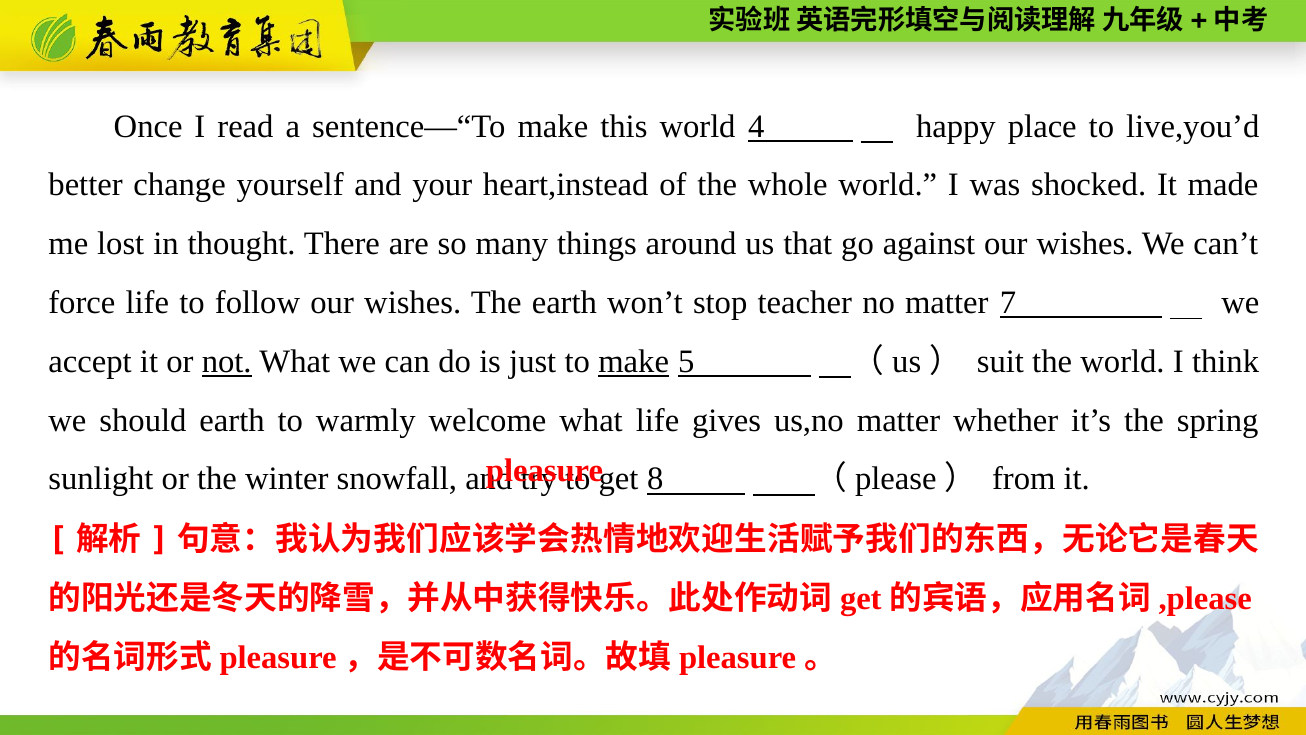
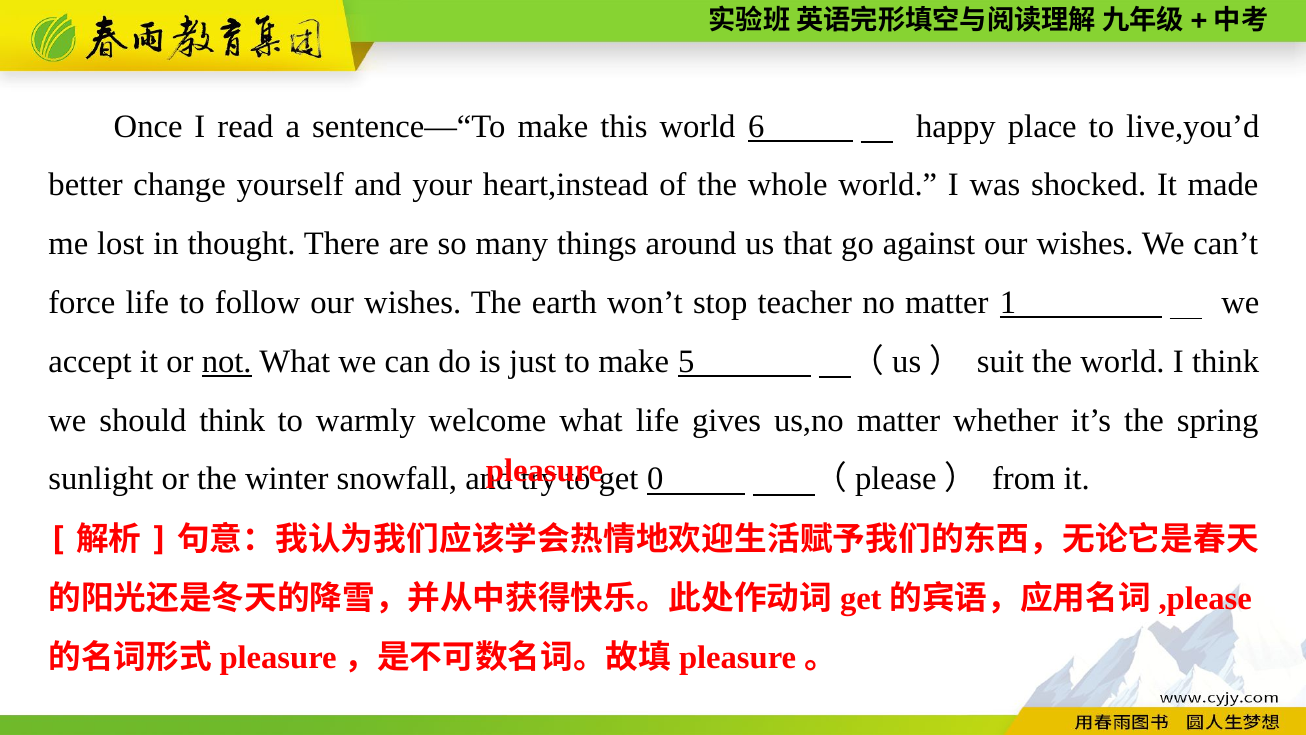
4: 4 -> 6 (756, 126)
7: 7 -> 1 (1008, 303)
make underline: present -> none (634, 361)
should earth: earth -> think (232, 420)
8: 8 -> 0 (655, 479)
